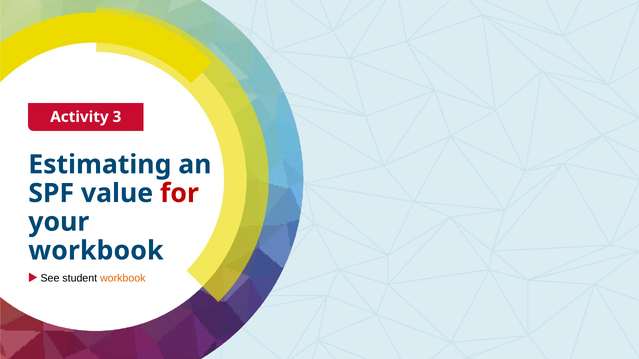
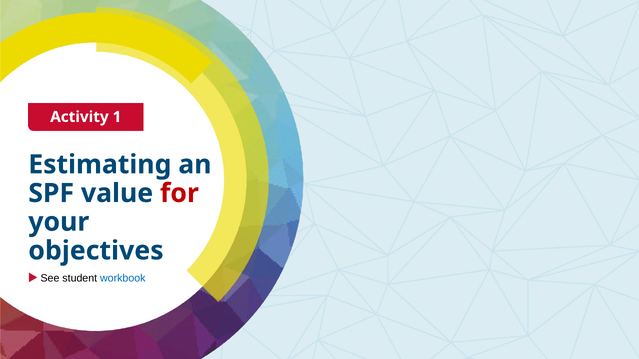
3: 3 -> 1 (117, 117)
workbook: workbook -> objectives (96, 251)
workbook colour: orange -> blue (123, 278)
